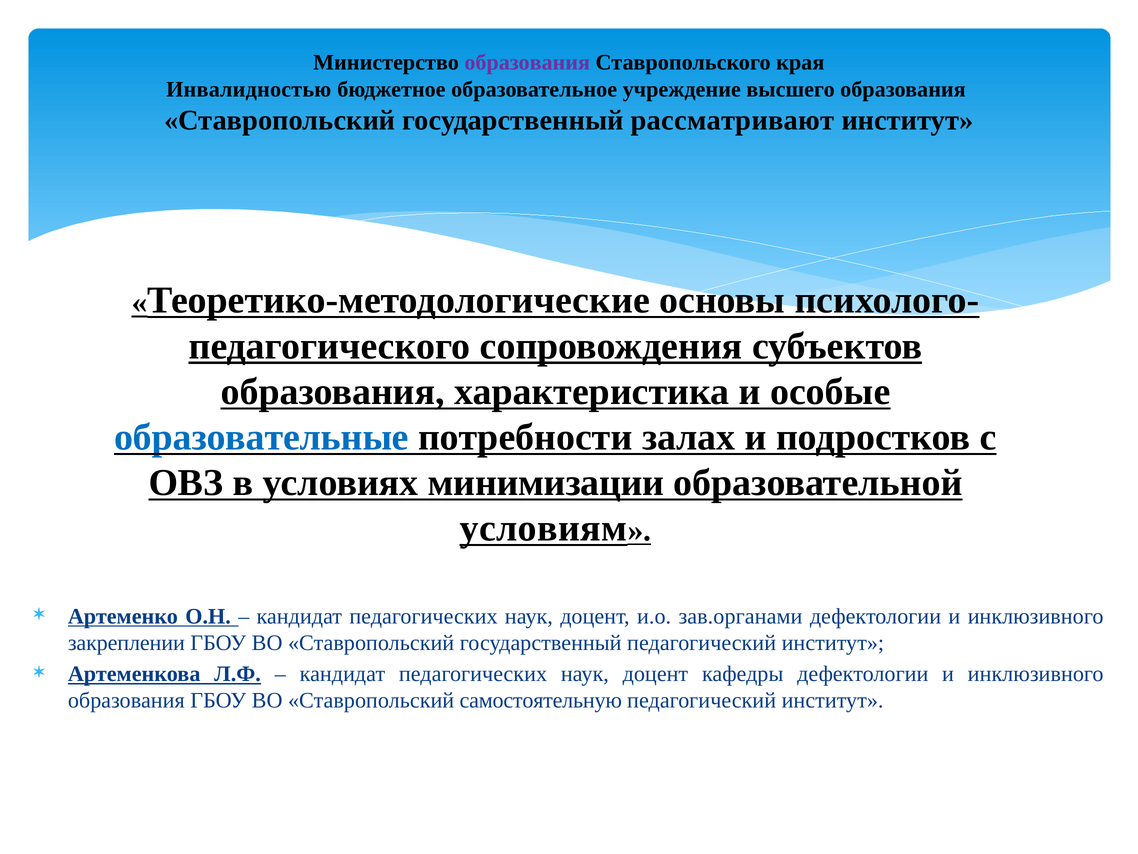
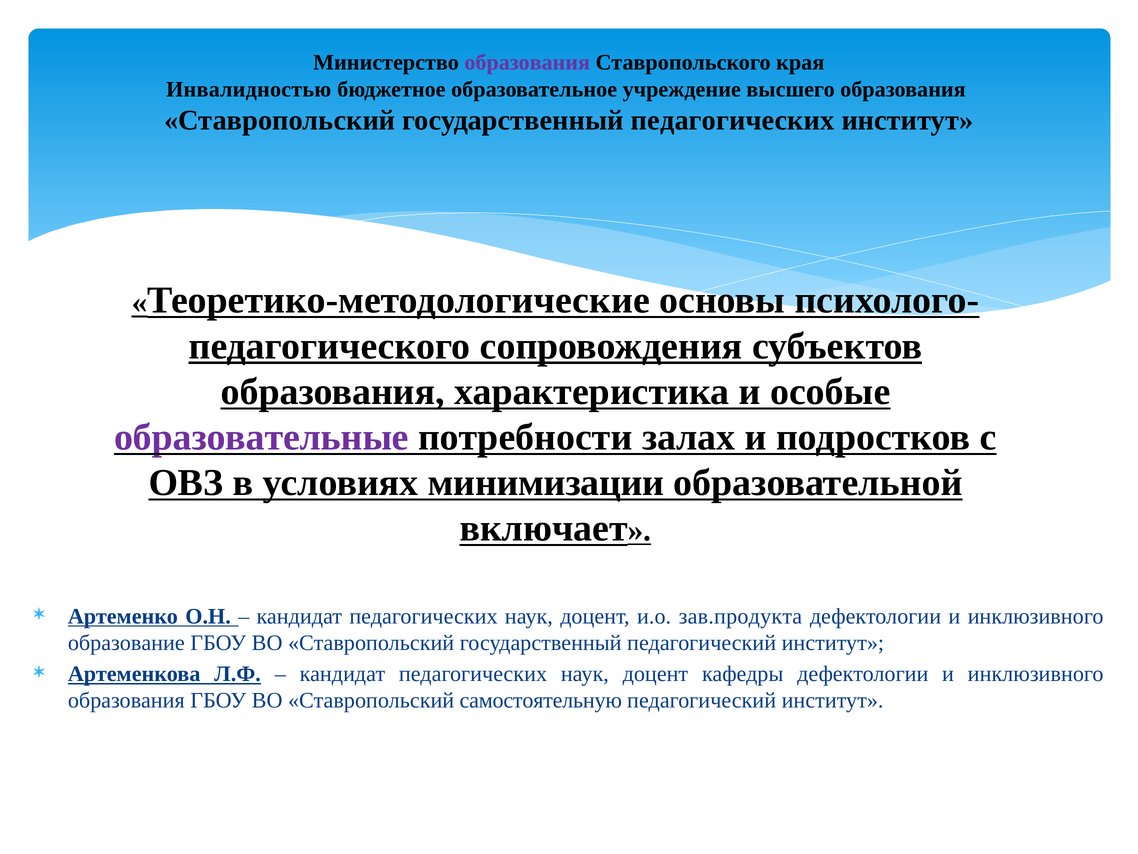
государственный рассматривают: рассматривают -> педагогических (733, 120)
образовательные colour: blue -> purple (261, 437)
условиям: условиям -> включает (544, 528)
зав.органами: зав.органами -> зав.продукта (740, 616)
закреплении: закреплении -> образование (126, 642)
